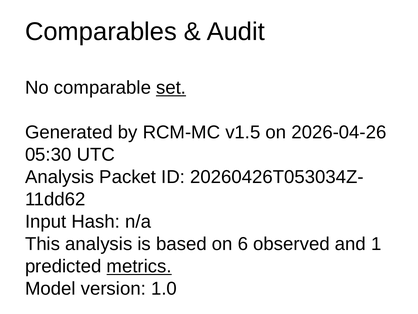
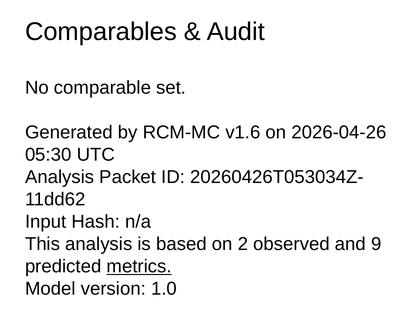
set underline: present -> none (171, 88)
v1.5: v1.5 -> v1.6 (243, 132)
6: 6 -> 2 (243, 244)
1: 1 -> 9 (376, 244)
